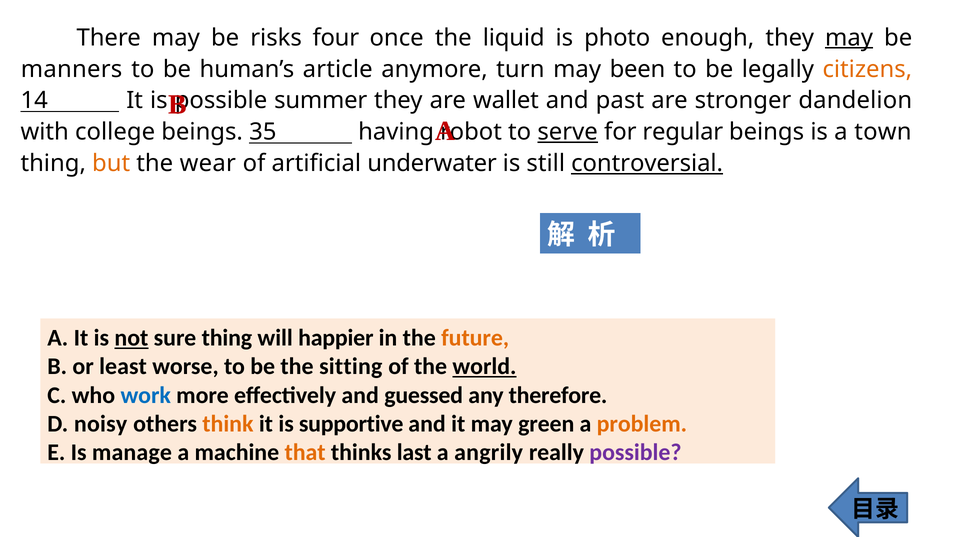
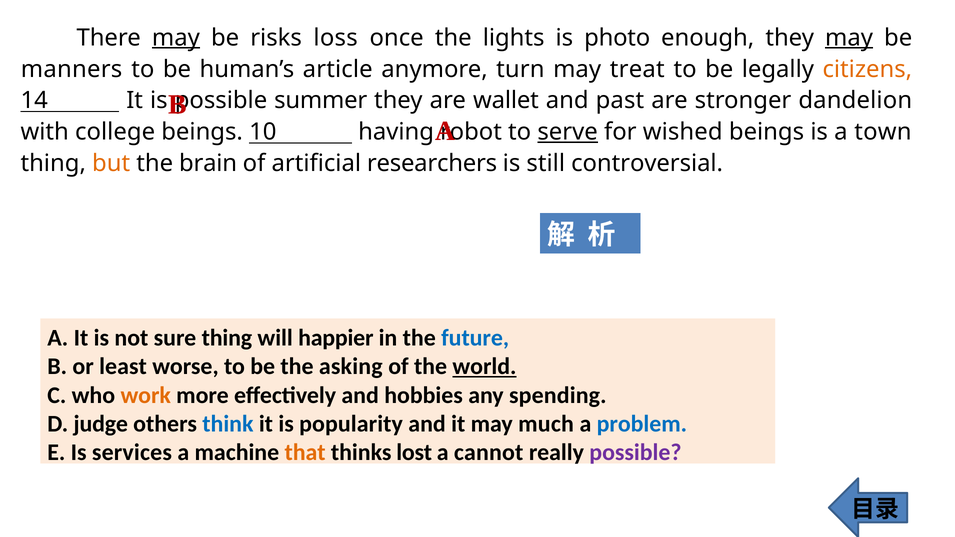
may underline: none -> present (176, 38)
four: four -> loss (336, 38)
liquid: liquid -> lights (514, 38)
been: been -> treat (637, 69)
35: 35 -> 10 (263, 132)
regular: regular -> wished (683, 132)
wear: wear -> brain (208, 164)
underwater: underwater -> researchers (432, 164)
controversial underline: present -> none (647, 164)
not underline: present -> none (131, 338)
future colour: orange -> blue (475, 338)
sitting: sitting -> asking (351, 367)
work colour: blue -> orange (146, 395)
guessed: guessed -> hobbies (424, 395)
therefore: therefore -> spending (558, 395)
noisy: noisy -> judge (101, 424)
think colour: orange -> blue (228, 424)
supportive: supportive -> popularity (351, 424)
green: green -> much (546, 424)
problem colour: orange -> blue (642, 424)
manage: manage -> services (132, 453)
last: last -> lost (414, 453)
angrily: angrily -> cannot (489, 453)
